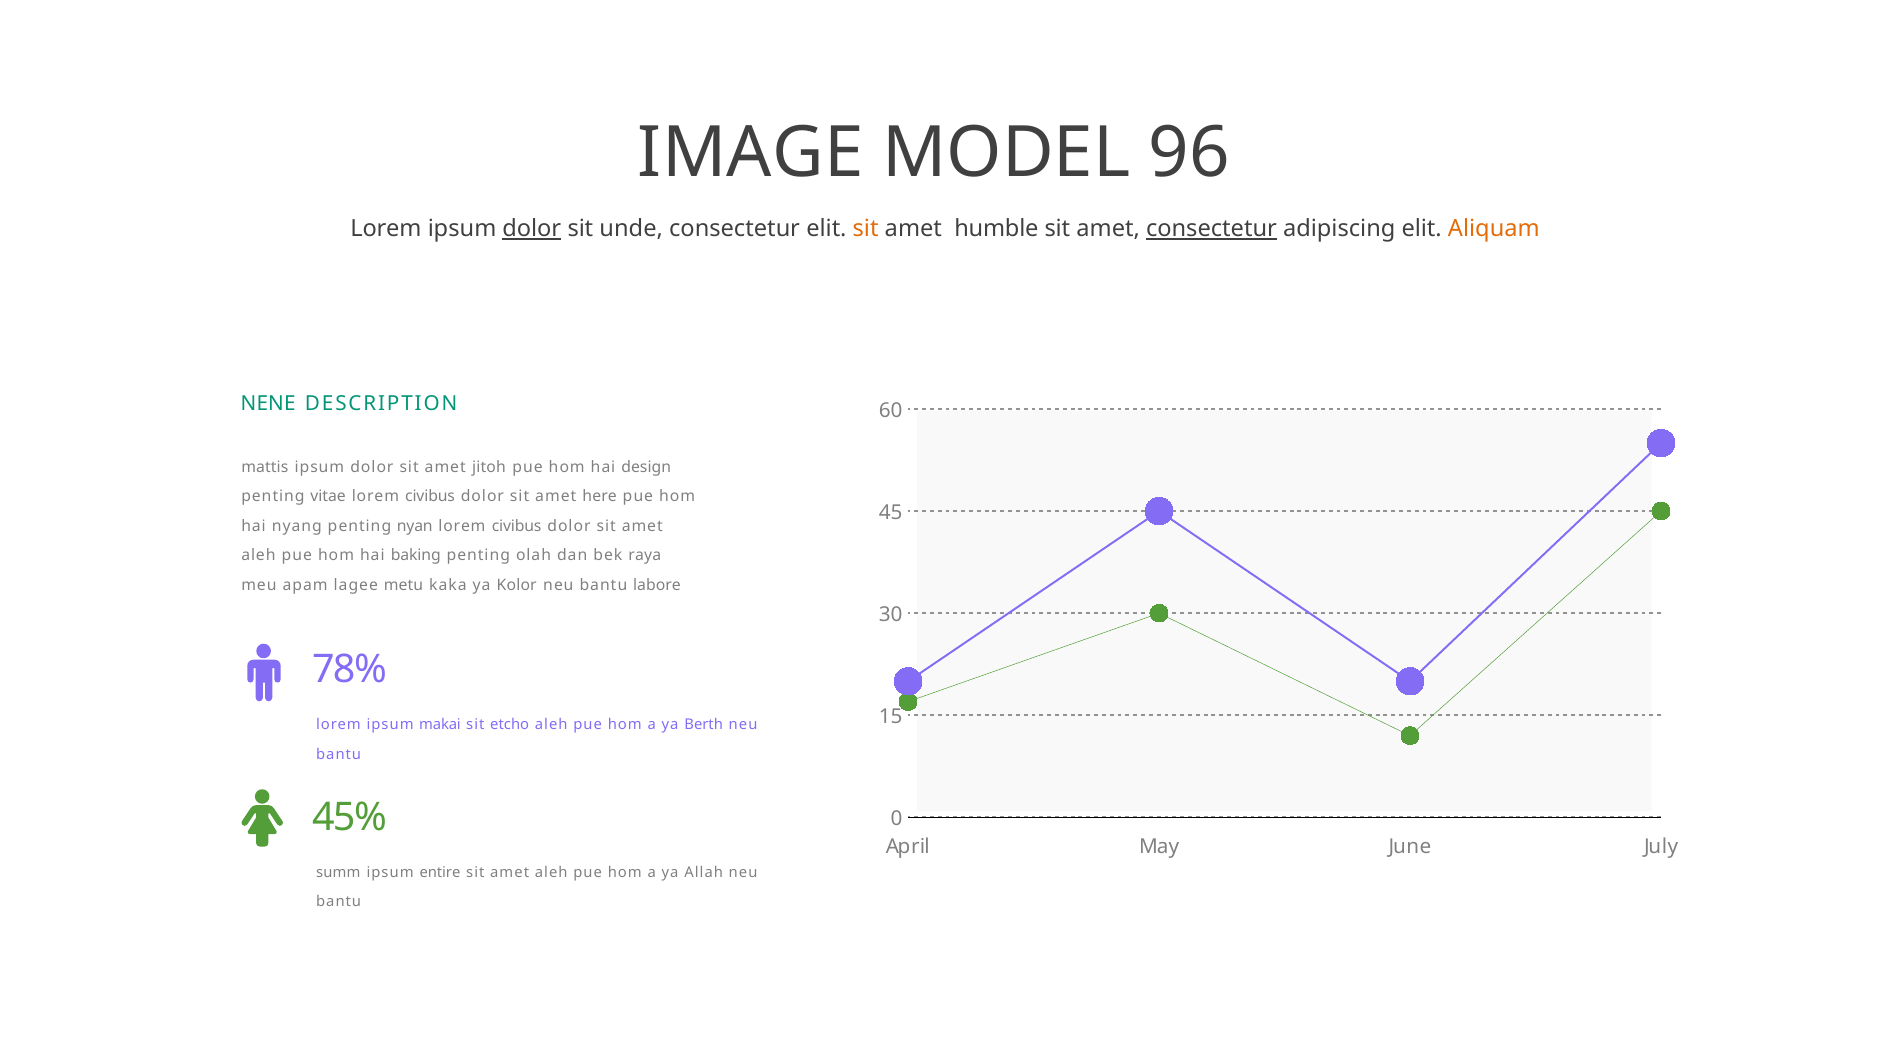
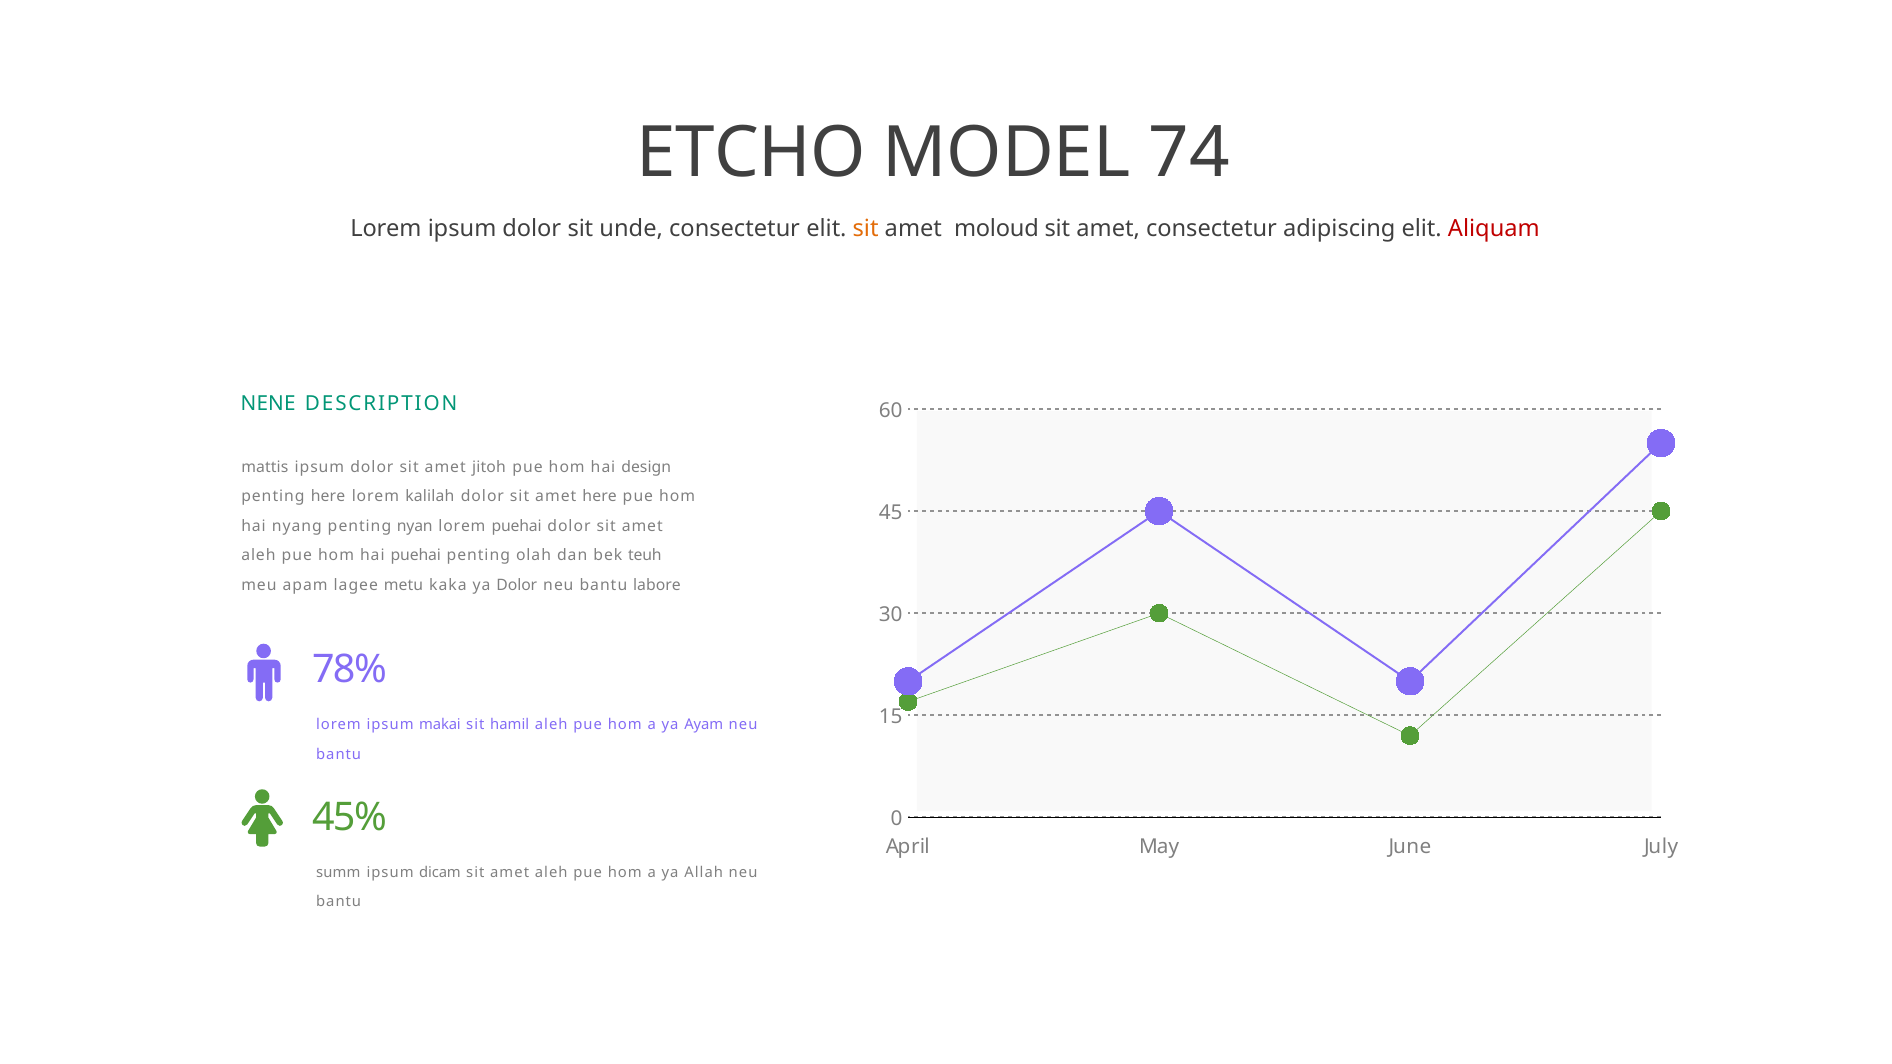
IMAGE: IMAGE -> ETCHO (751, 153)
96: 96 -> 74 (1189, 153)
dolor underline: present -> none (532, 229)
humble: humble -> moloud (996, 229)
consectetur underline: present -> none (1211, 229)
Aliquam colour: orange -> red (1494, 229)
penting vitae: vitae -> here (328, 497)
civibus: civibus -> kalilah (430, 497)
civibus: civibus -> puehai (517, 526)
hai baking: baking -> puehai (416, 556)
raya: raya -> teuh (645, 556)
ya Kolor: Kolor -> Dolor (517, 585)
etcho: etcho -> hamil (510, 725)
Berth: Berth -> Ayam (704, 725)
entire: entire -> dicam (440, 873)
